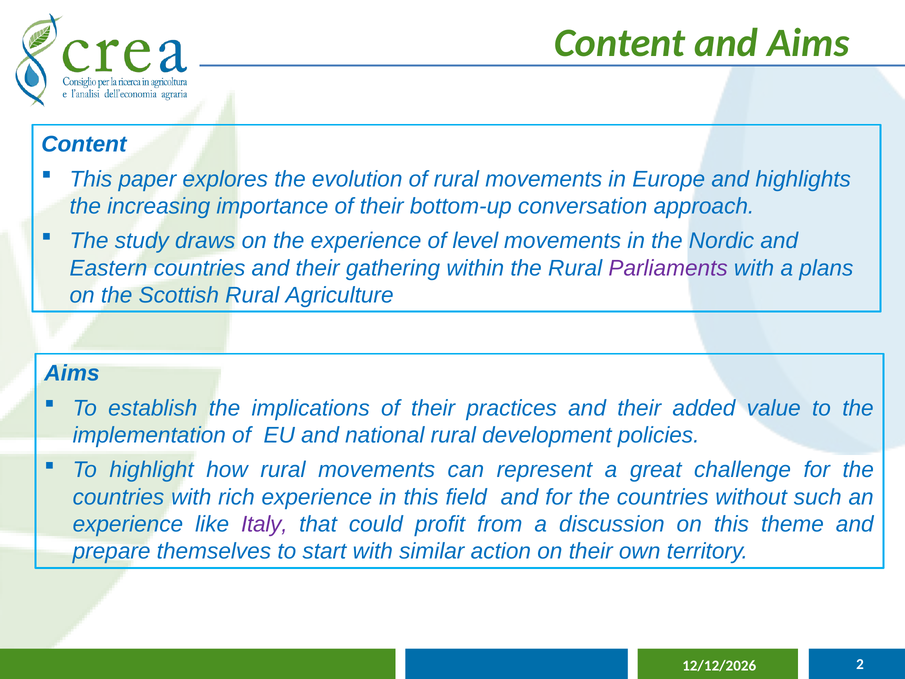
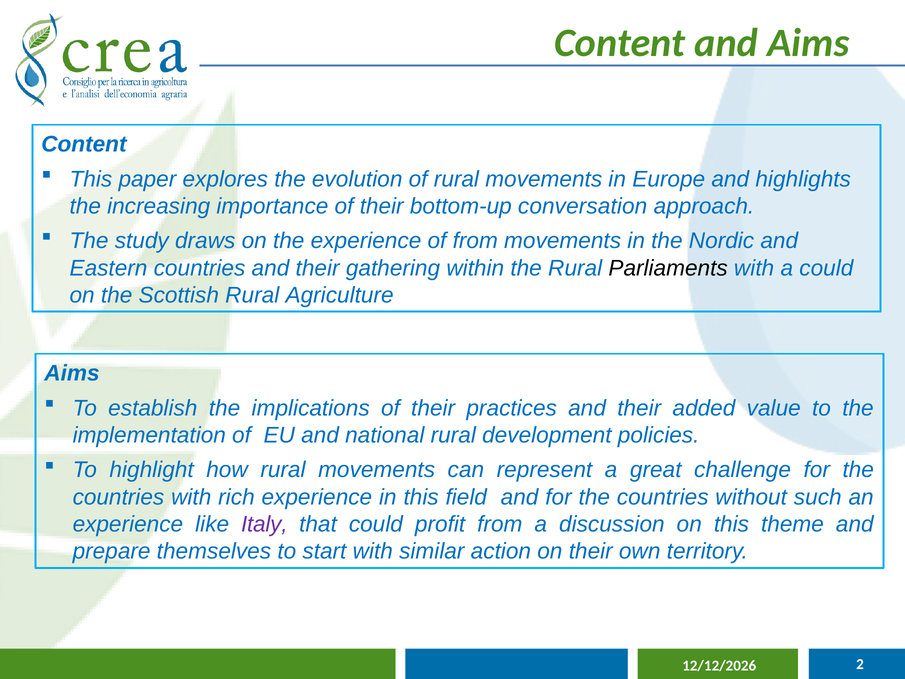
of level: level -> from (475, 241)
Parliaments colour: purple -> black (668, 268)
a plans: plans -> could (826, 268)
